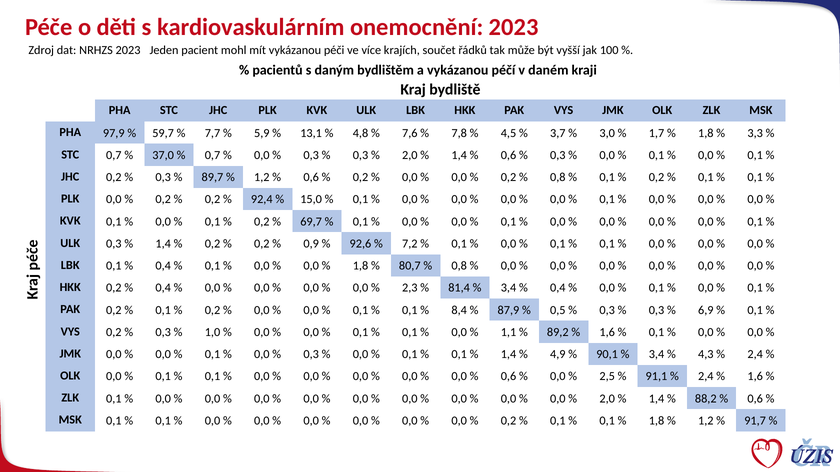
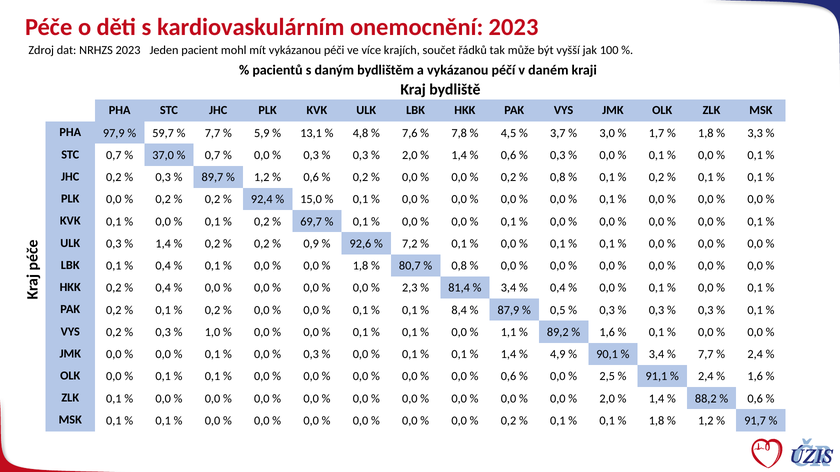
6,9: 6,9 -> 0,3 (706, 310)
4,3: 4,3 -> 7,7 (706, 355)
